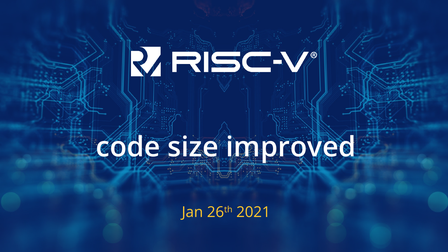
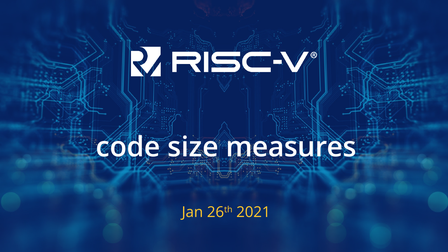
improved: improved -> measures (291, 147)
